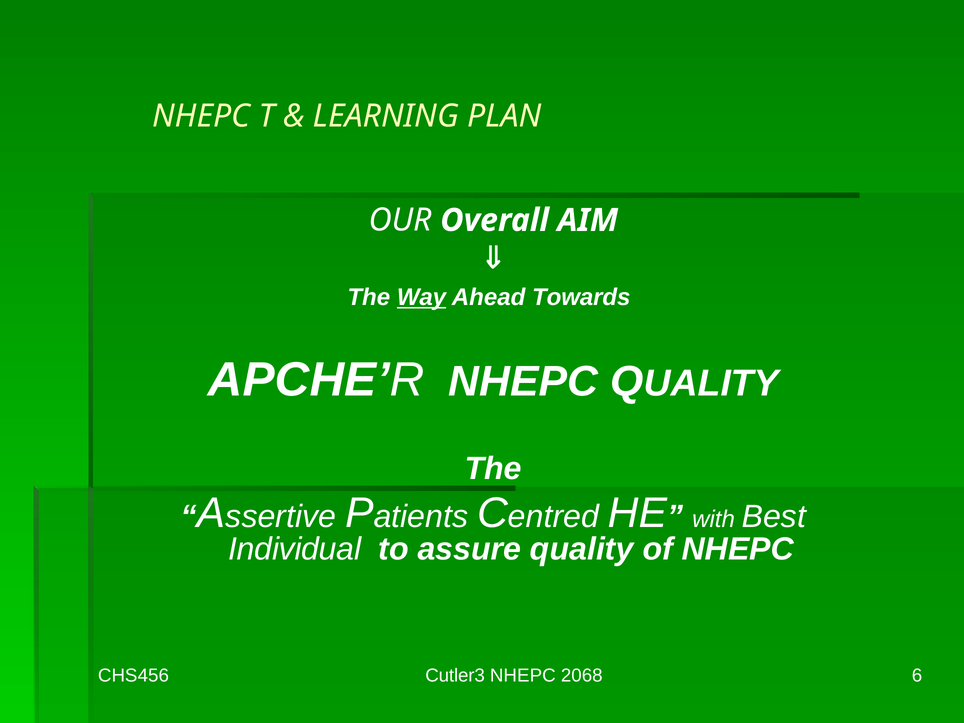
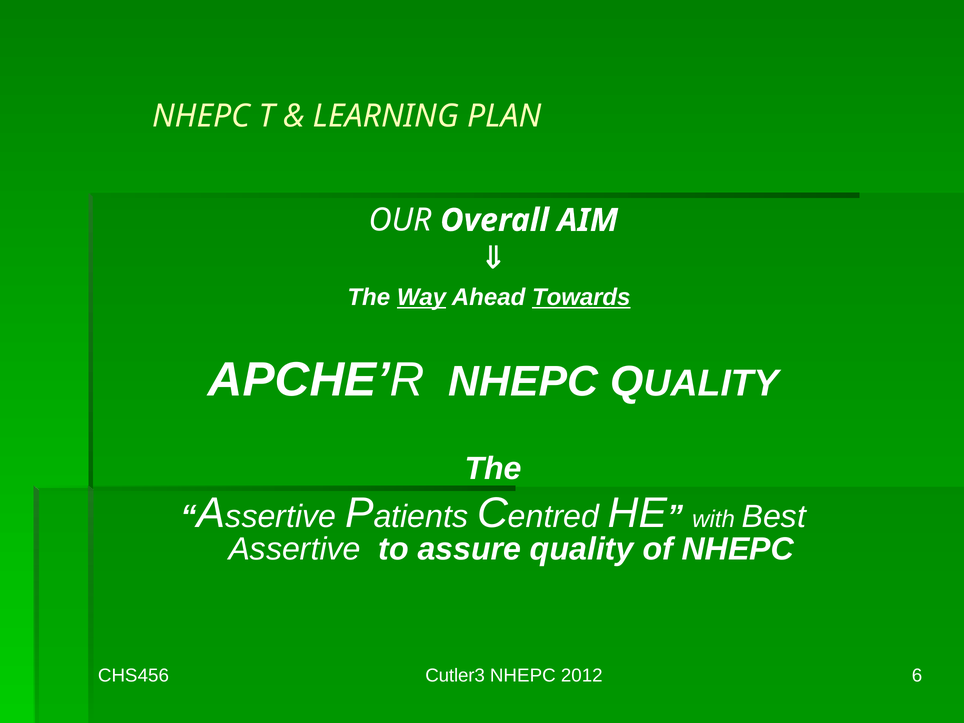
Towards underline: none -> present (581, 298)
Individual: Individual -> Assertive (295, 549)
2068: 2068 -> 2012 (582, 676)
